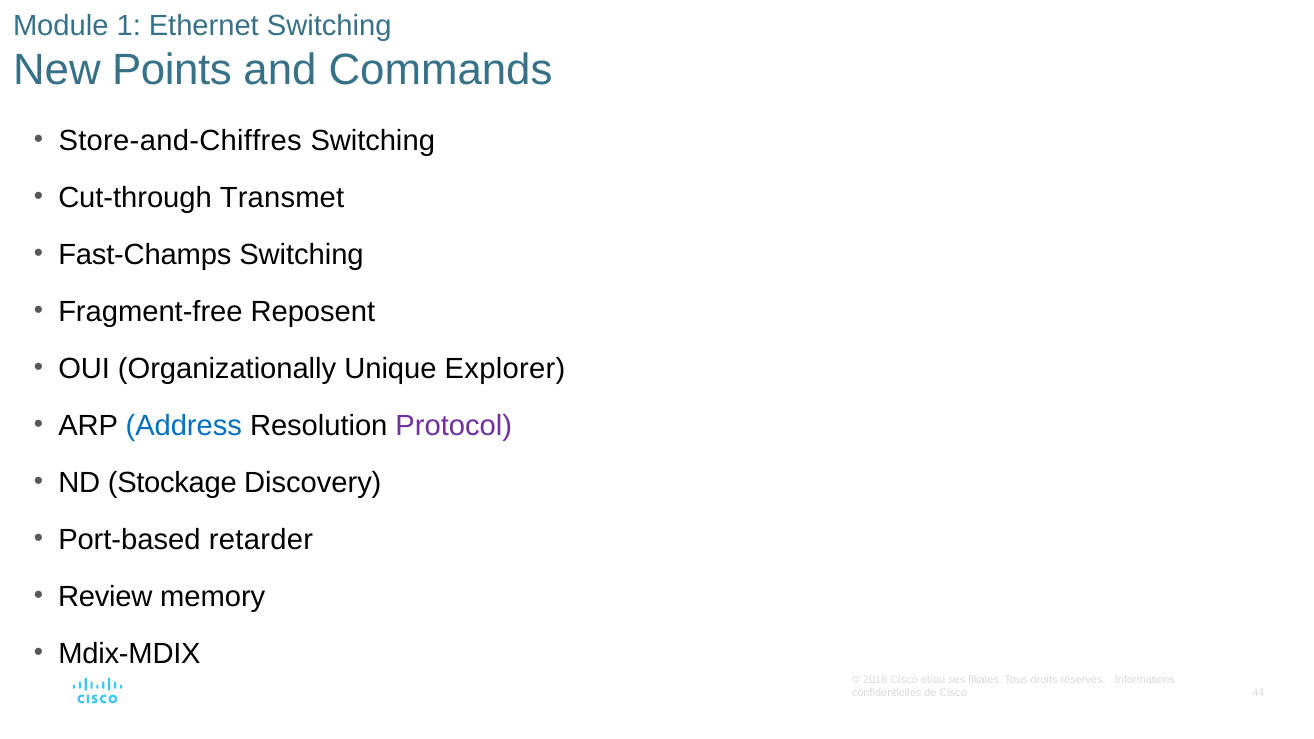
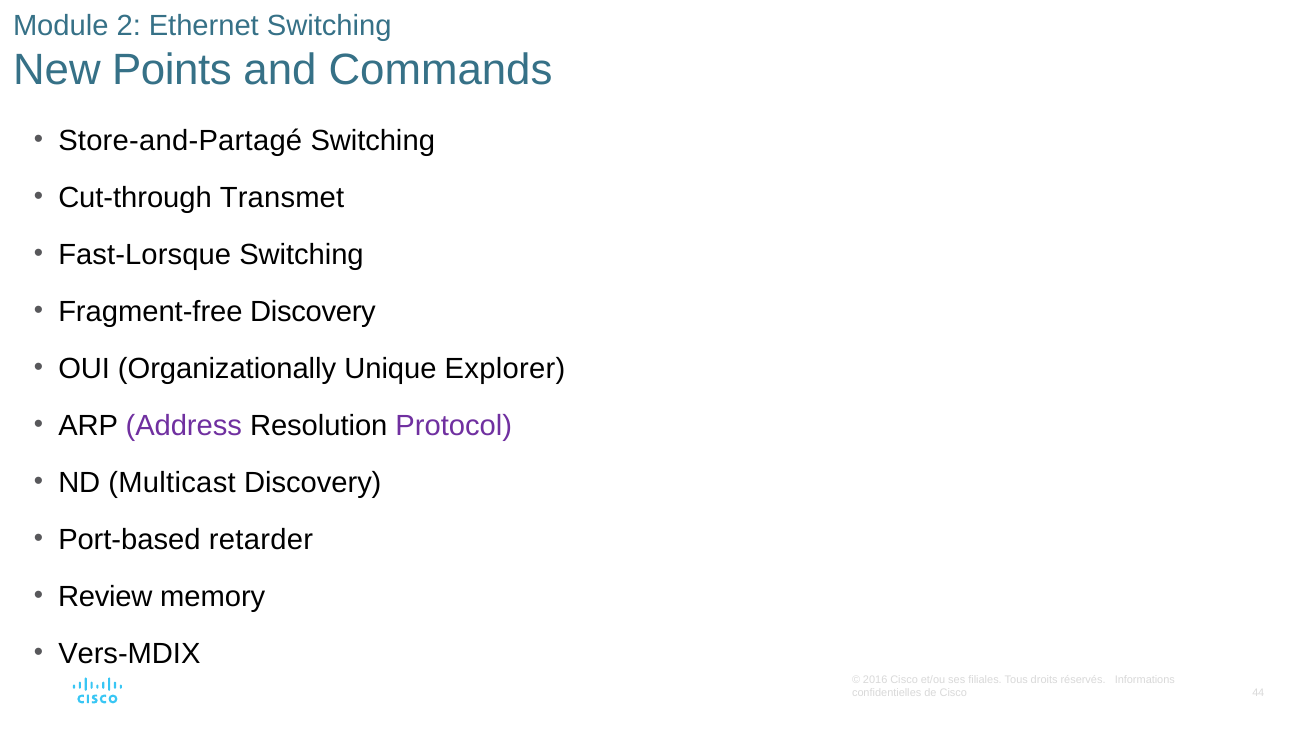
1: 1 -> 2 (129, 25)
Store-and-Chiffres: Store-and-Chiffres -> Store-and-Partagé (180, 141)
Fast-Champs: Fast-Champs -> Fast-Lorsque (145, 255)
Fragment-free Reposent: Reposent -> Discovery (313, 312)
Address colour: blue -> purple (184, 426)
Stockage: Stockage -> Multicast (172, 483)
Mdix-MDIX: Mdix-MDIX -> Vers-MDIX (129, 654)
